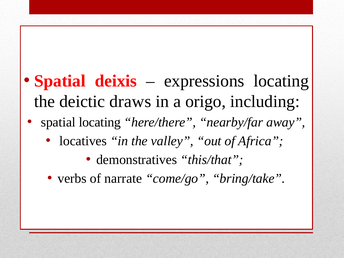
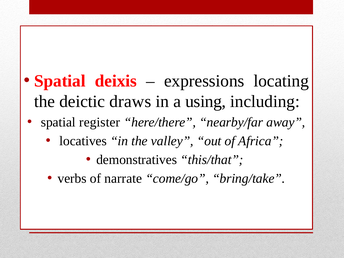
origo: origo -> using (206, 102)
spatial locating: locating -> register (100, 122)
